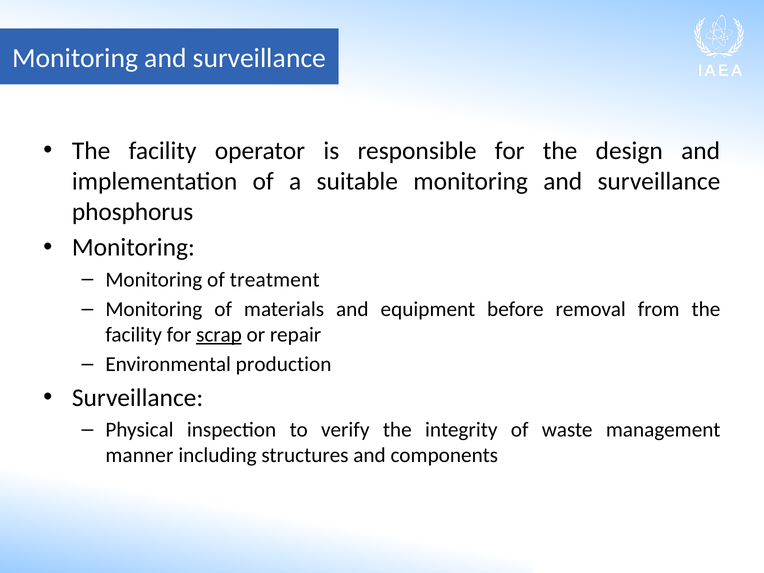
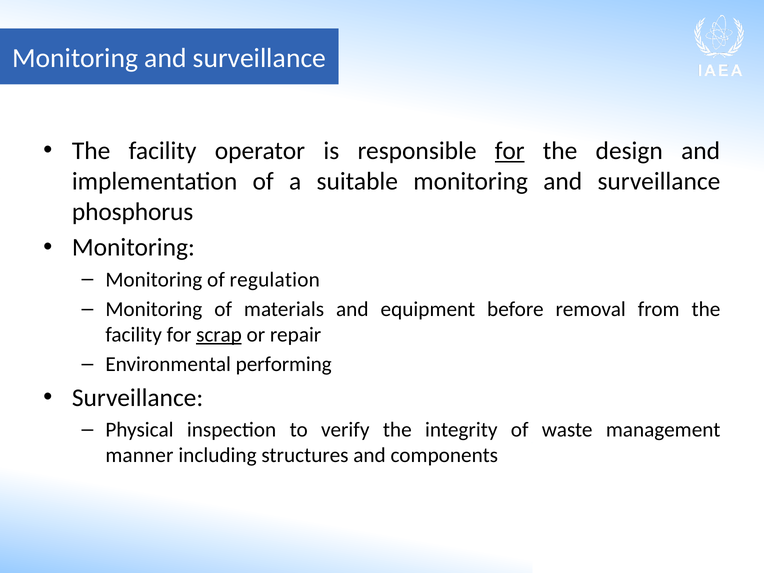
for underline: none -> present (510, 151)
treatment: treatment -> regulation (275, 279)
production: production -> performing (284, 364)
